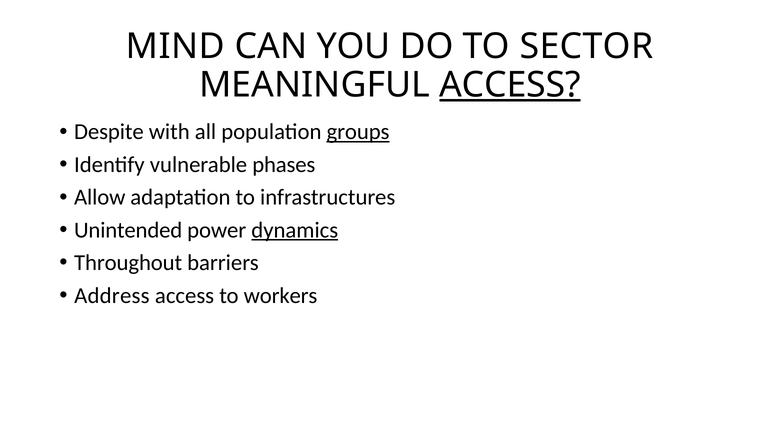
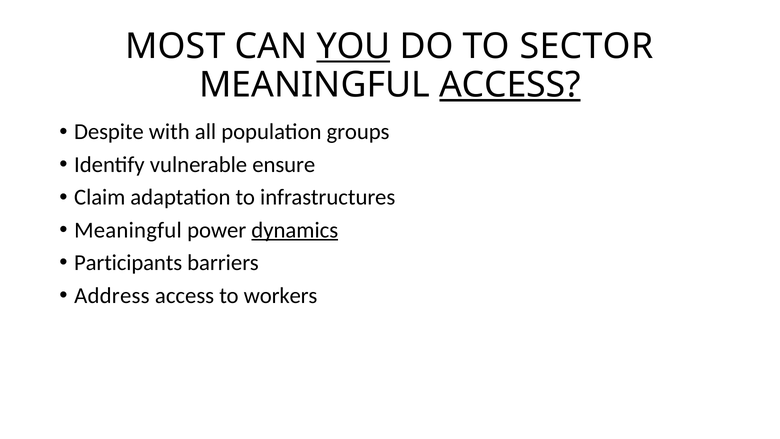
MIND: MIND -> MOST (175, 46)
YOU underline: none -> present (354, 46)
groups underline: present -> none (358, 132)
phases: phases -> ensure (284, 165)
Allow: Allow -> Claim (100, 197)
Unintended: Unintended -> Meaningful (128, 230)
Throughout: Throughout -> Participants (128, 263)
